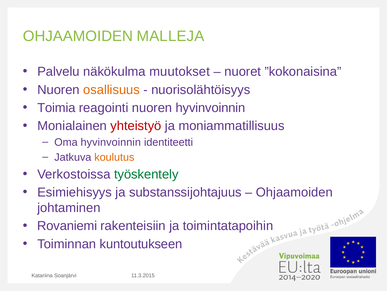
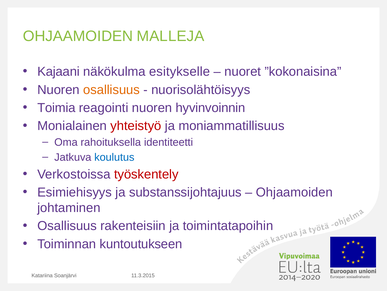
Palvelu: Palvelu -> Kajaani (59, 71)
muutokset: muutokset -> esitykselle (180, 71)
Oma hyvinvoinnin: hyvinvoinnin -> rahoituksella (111, 142)
koulutus colour: orange -> blue (114, 157)
työskentely colour: green -> red (146, 174)
Rovaniemi: Rovaniemi -> Osallisuus (67, 225)
